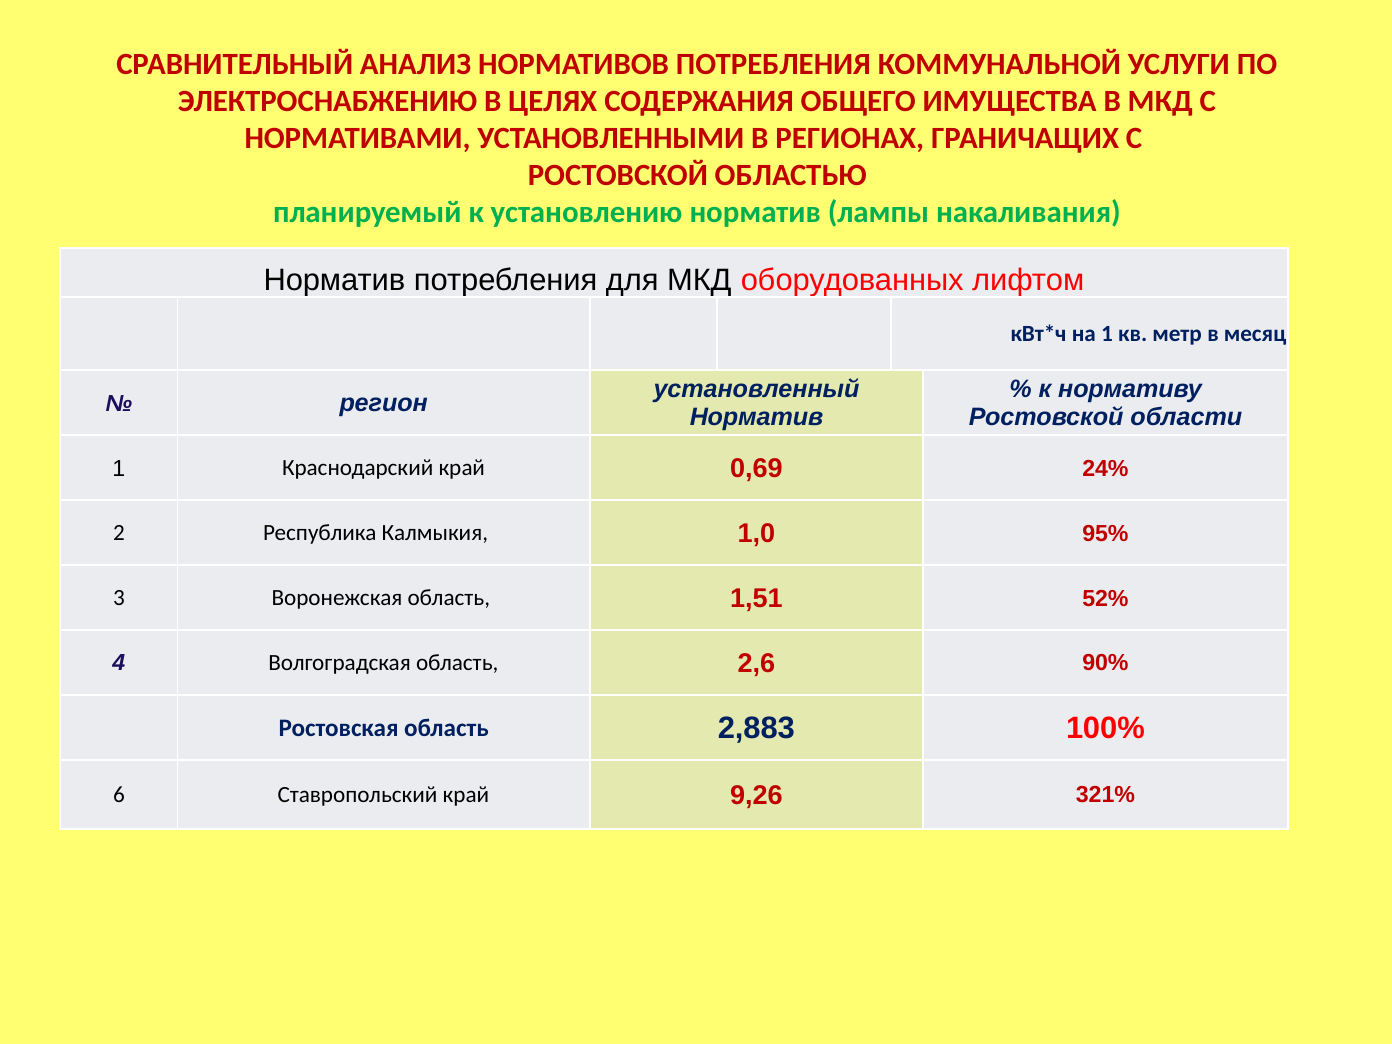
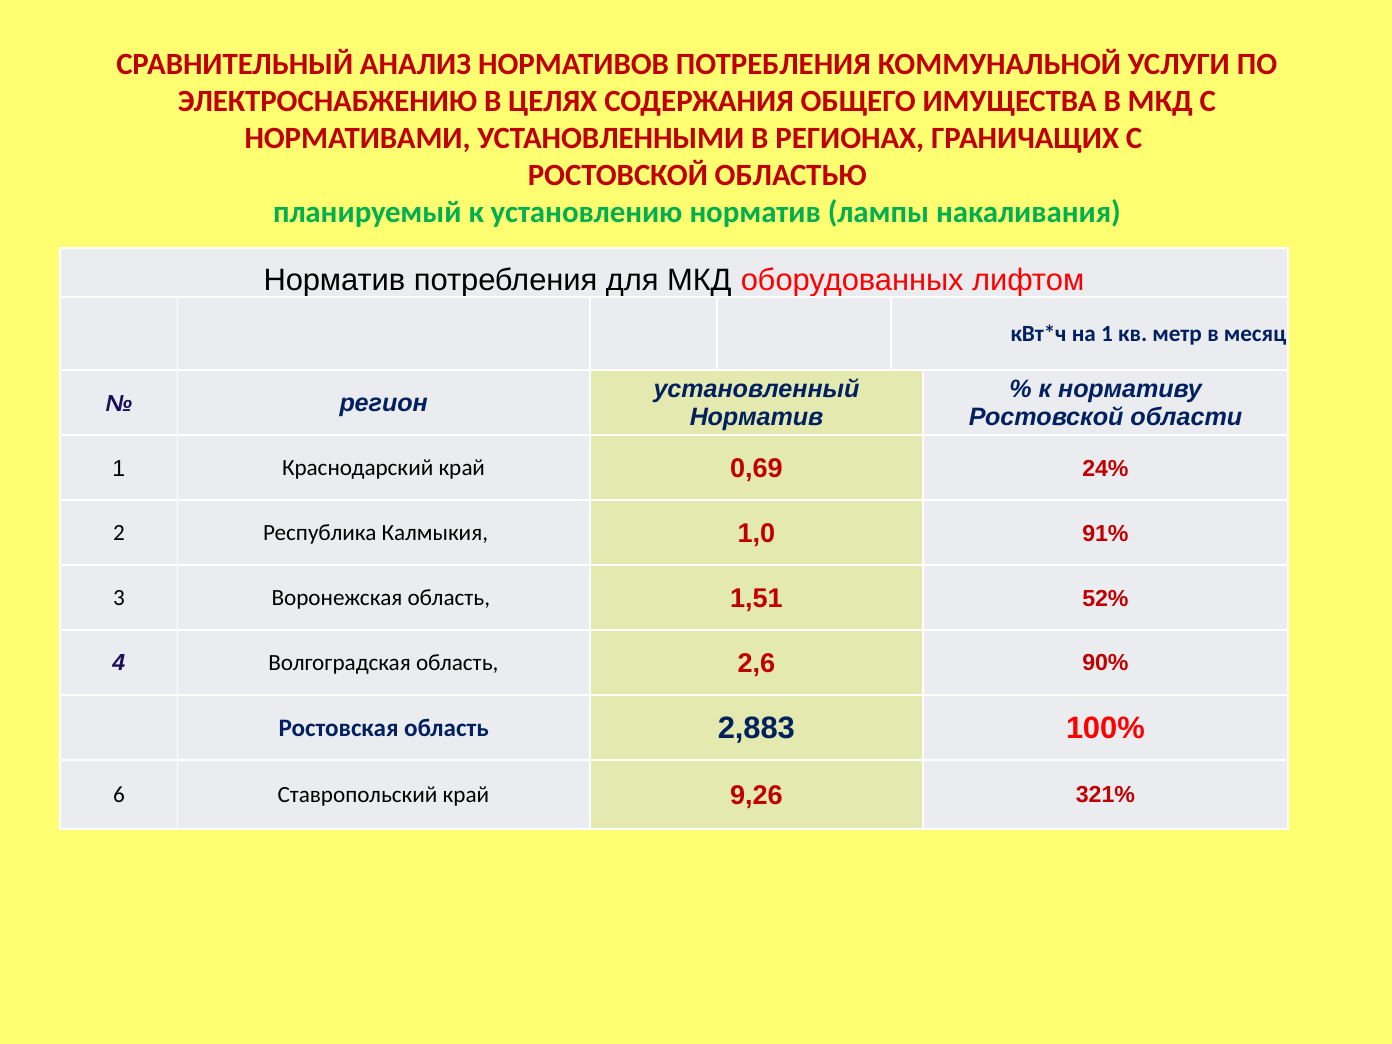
95%: 95% -> 91% (1105, 533)
